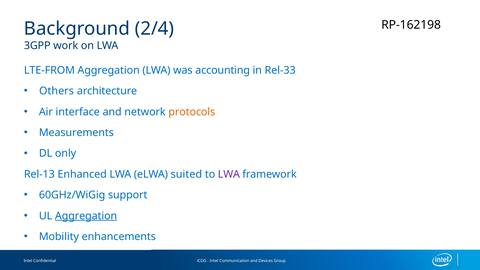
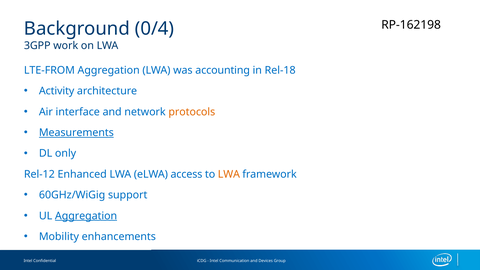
2/4: 2/4 -> 0/4 (154, 29)
Rel-33: Rel-33 -> Rel-18 (280, 70)
Others: Others -> Activity (57, 91)
Measurements underline: none -> present (76, 133)
Rel-13: Rel-13 -> Rel-12 (39, 174)
suited: suited -> access (186, 174)
LWA colour: purple -> orange (229, 174)
